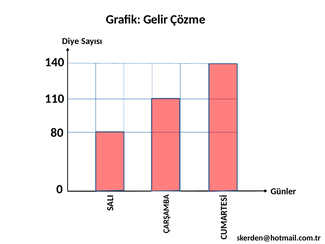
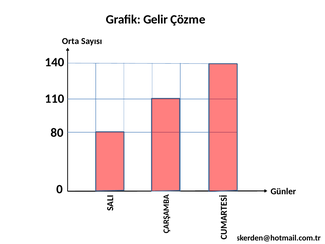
Diye: Diye -> Orta (71, 41)
